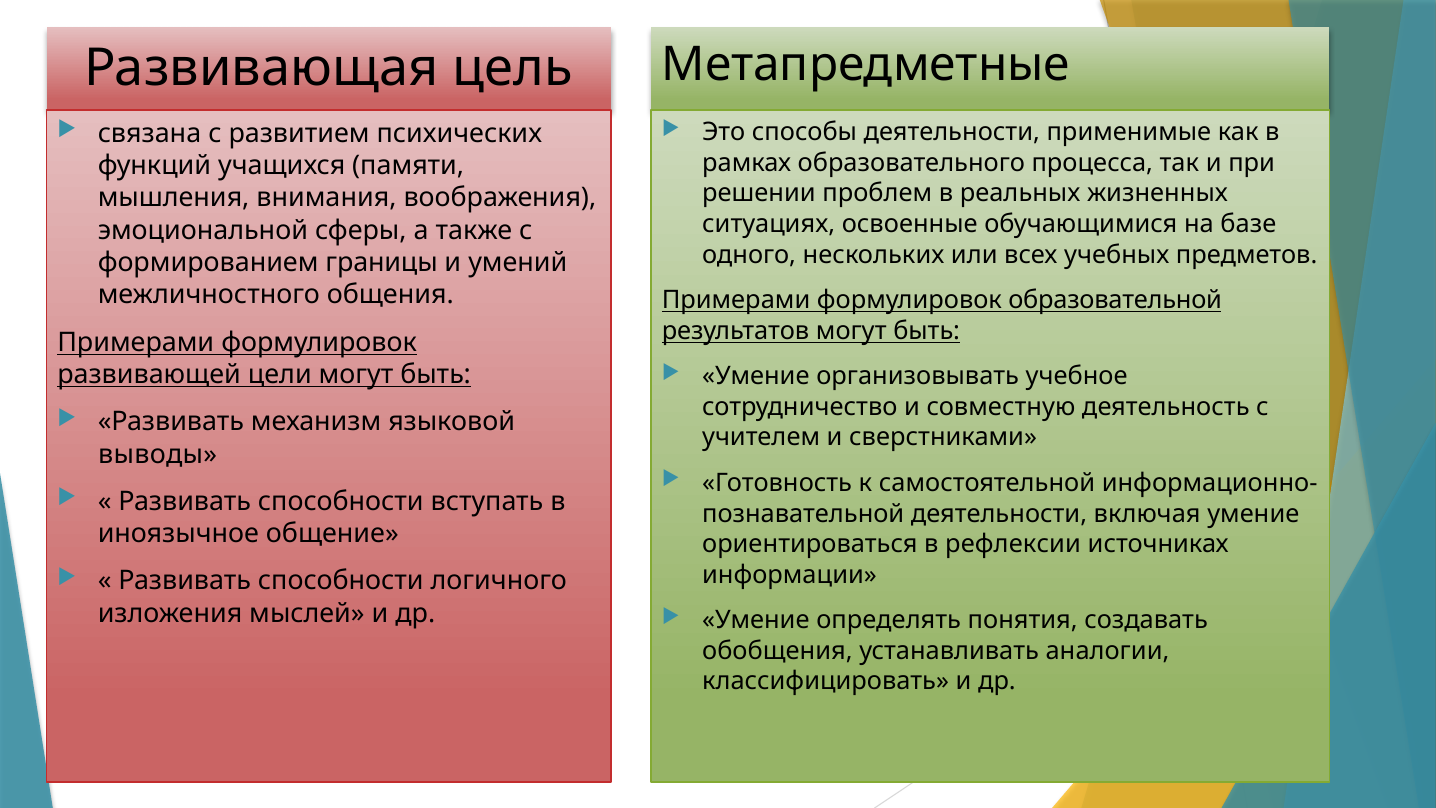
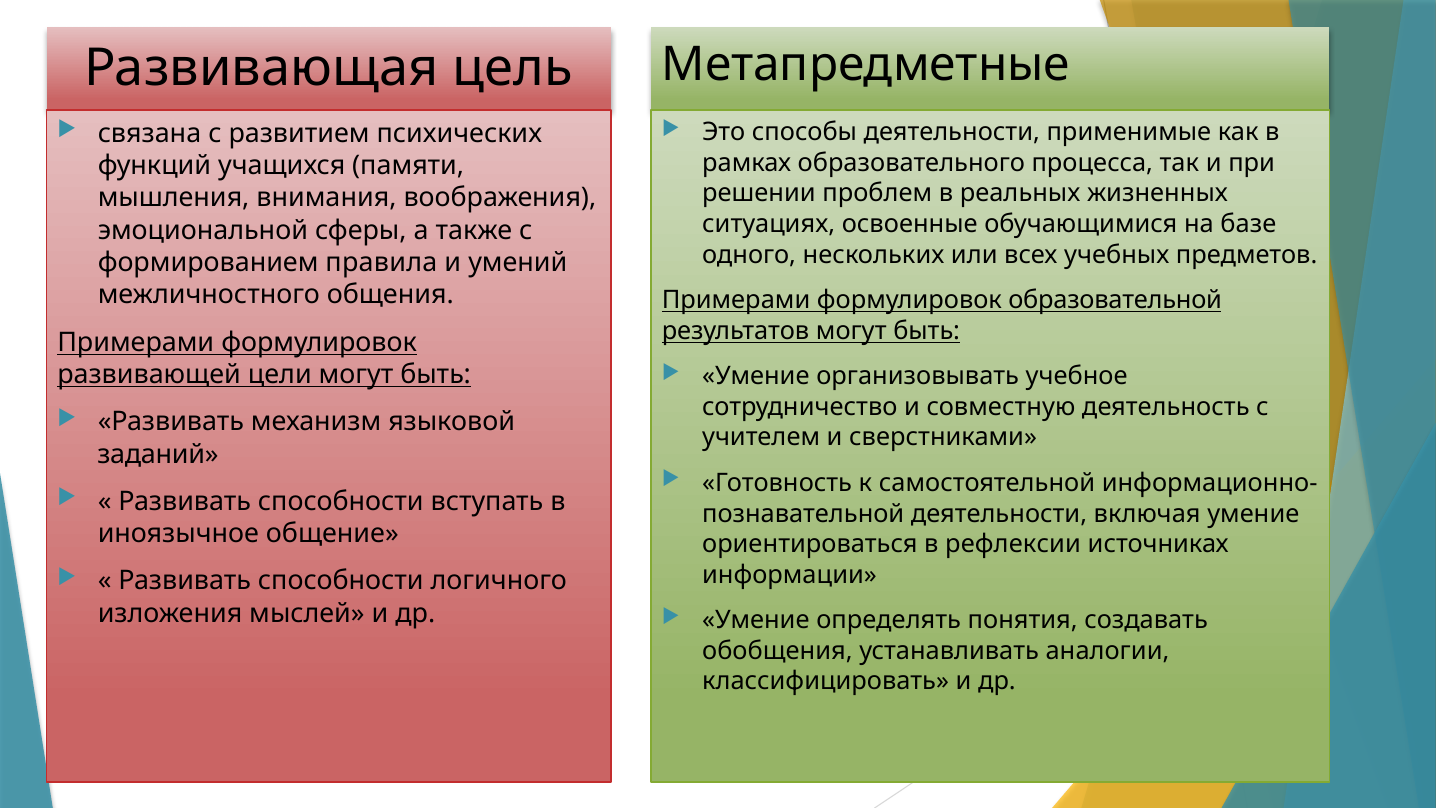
границы: границы -> правила (381, 263)
выводы: выводы -> заданий (158, 454)
